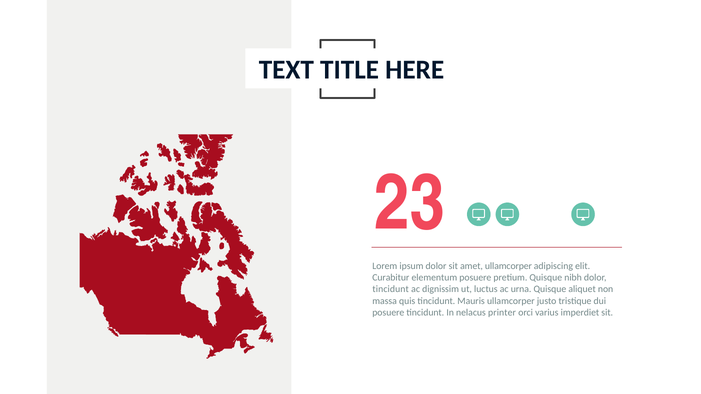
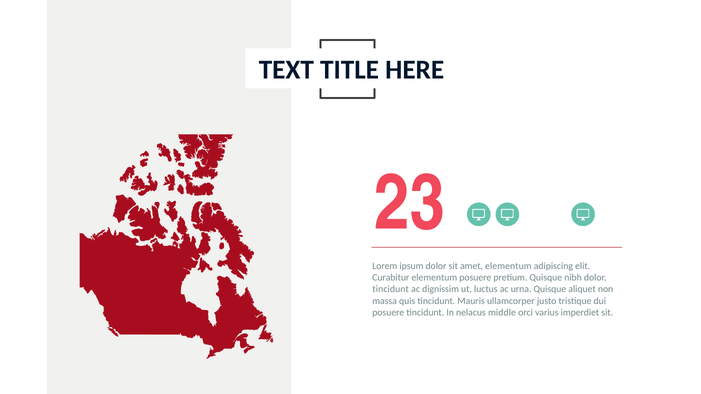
amet ullamcorper: ullamcorper -> elementum (508, 266)
printer: printer -> middle (502, 313)
